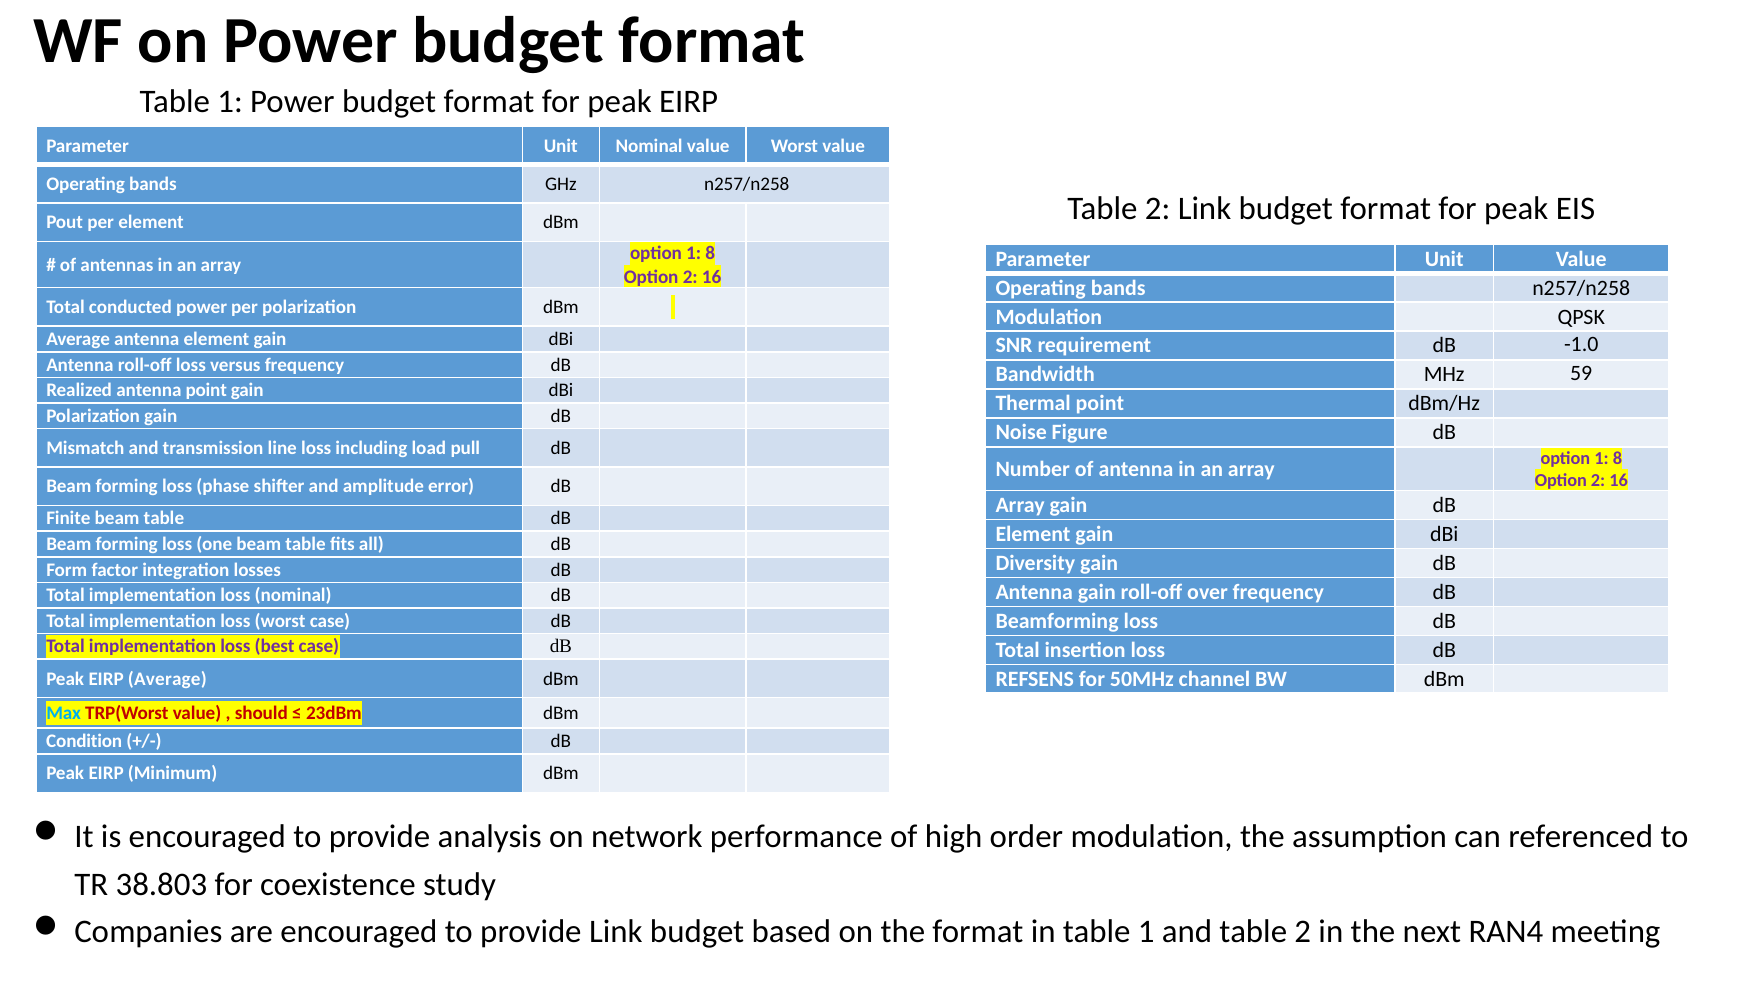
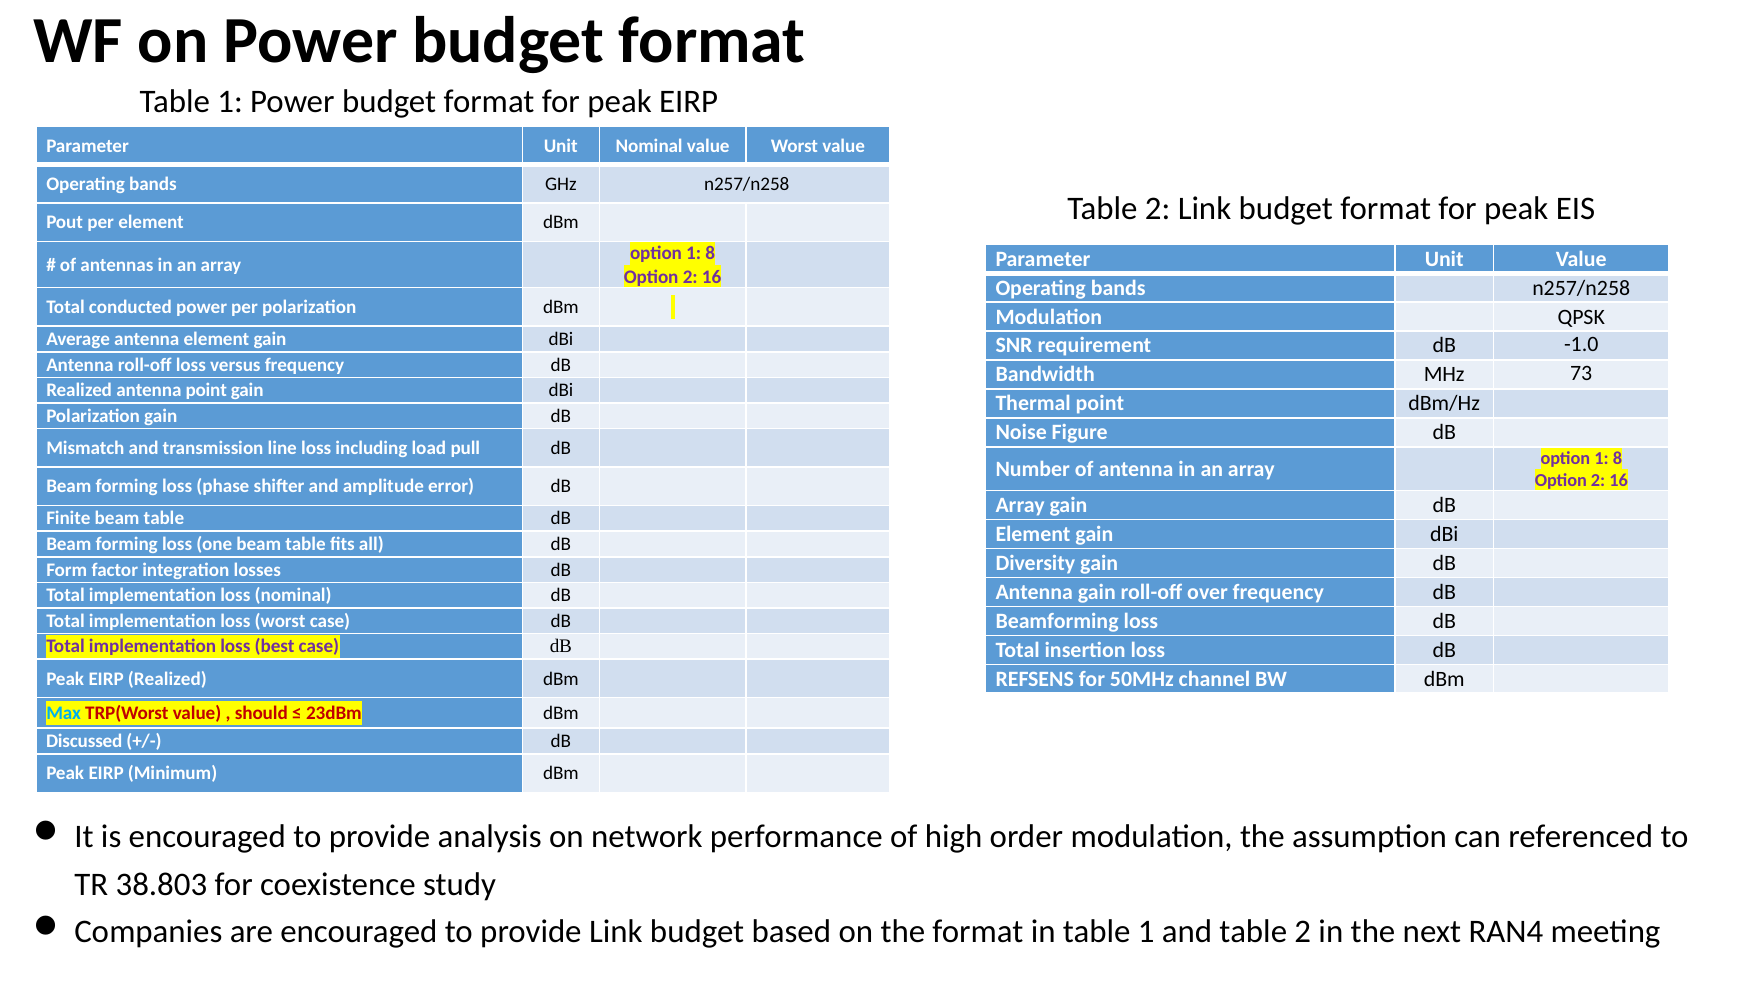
59: 59 -> 73 (1581, 374)
EIRP Average: Average -> Realized (167, 679)
Condition: Condition -> Discussed (84, 742)
